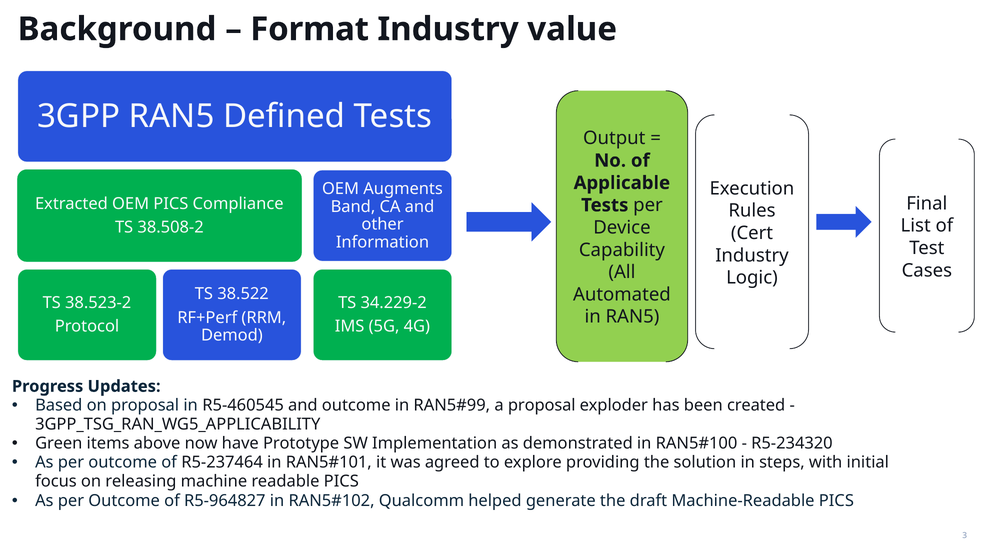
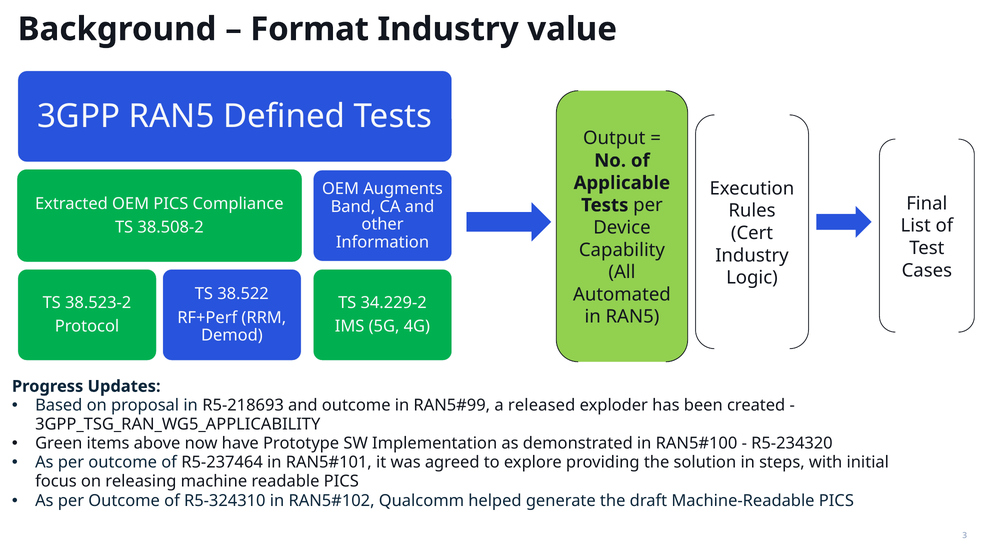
R5-460545: R5-460545 -> R5-218693 (243, 405)
a proposal: proposal -> released (542, 405)
R5-964827: R5-964827 -> R5-324310 (225, 501)
